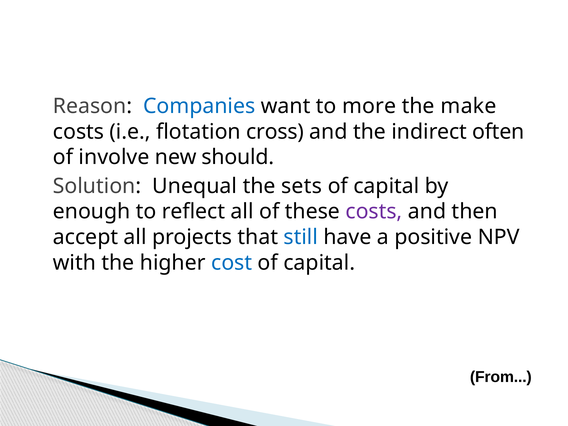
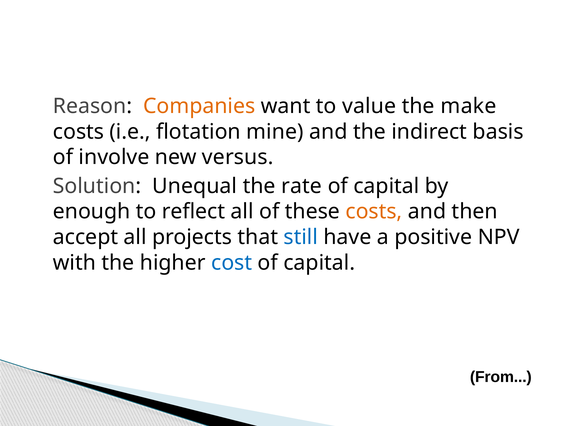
Companies colour: blue -> orange (199, 106)
more: more -> value (369, 106)
cross: cross -> mine (275, 132)
often: often -> basis (498, 132)
should: should -> versus (238, 157)
sets: sets -> rate (302, 186)
costs colour: purple -> orange (374, 212)
